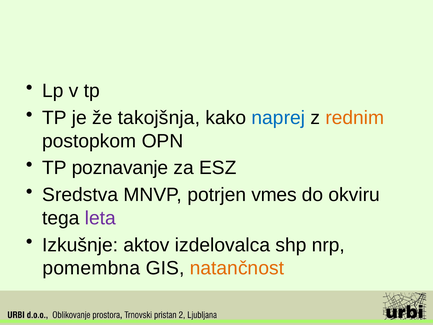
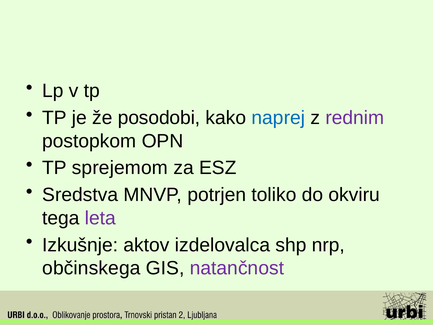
takojšnja: takojšnja -> posodobi (159, 118)
rednim colour: orange -> purple (355, 118)
poznavanje: poznavanje -> sprejemom (120, 168)
vmes: vmes -> toliko (274, 195)
pomembna: pomembna -> občinskega (91, 268)
natančnost colour: orange -> purple (237, 268)
